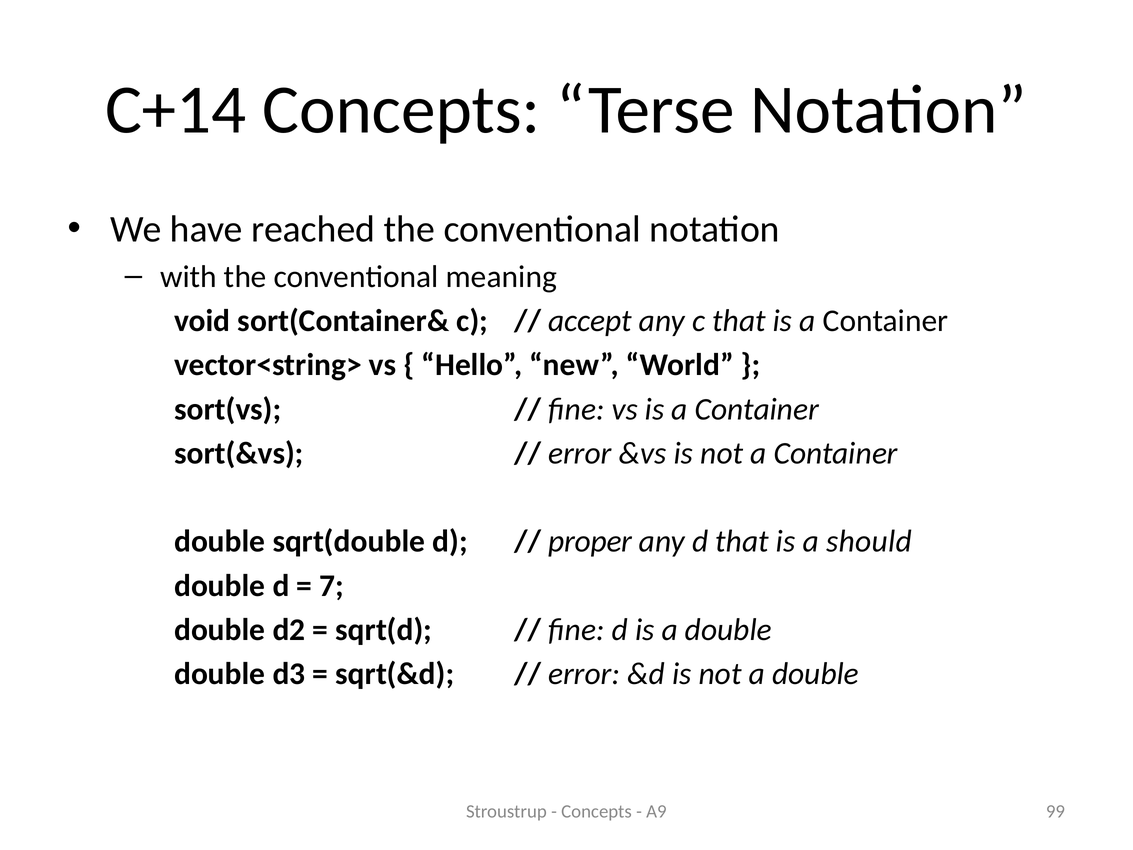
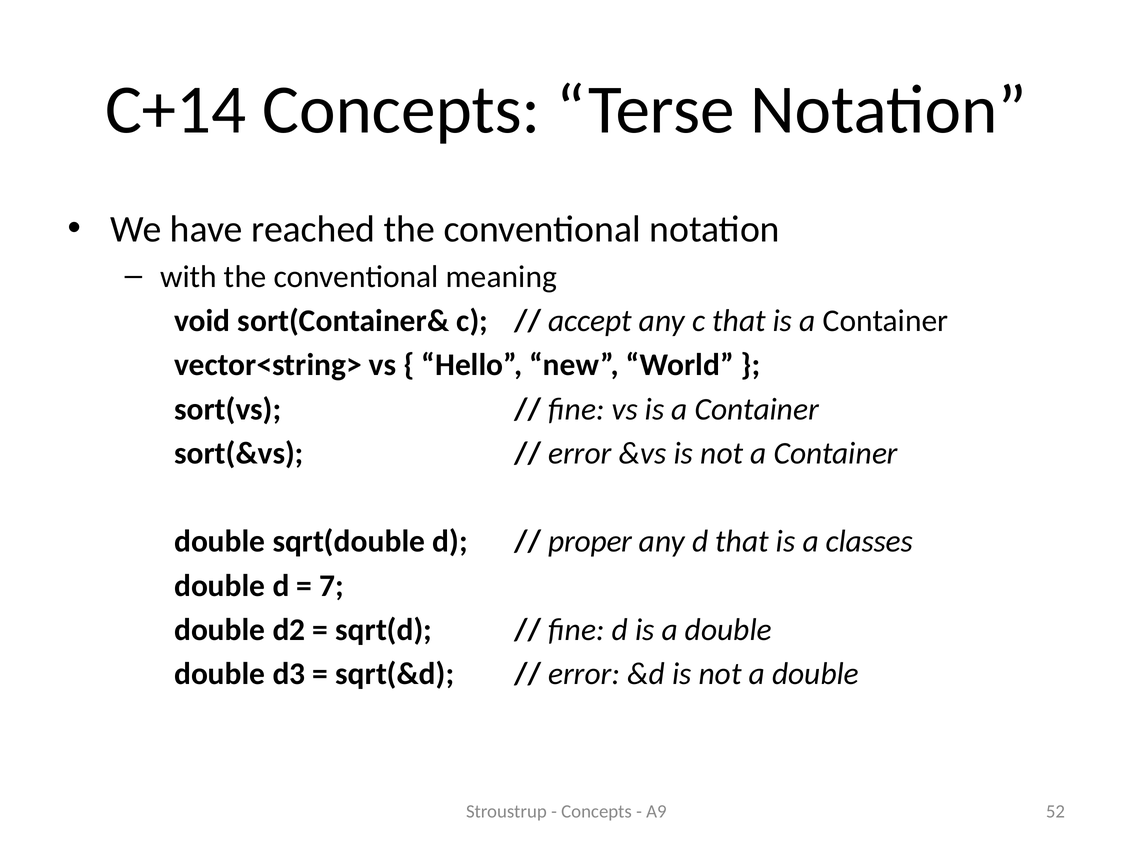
should: should -> classes (869, 541)
99: 99 -> 52 (1055, 811)
